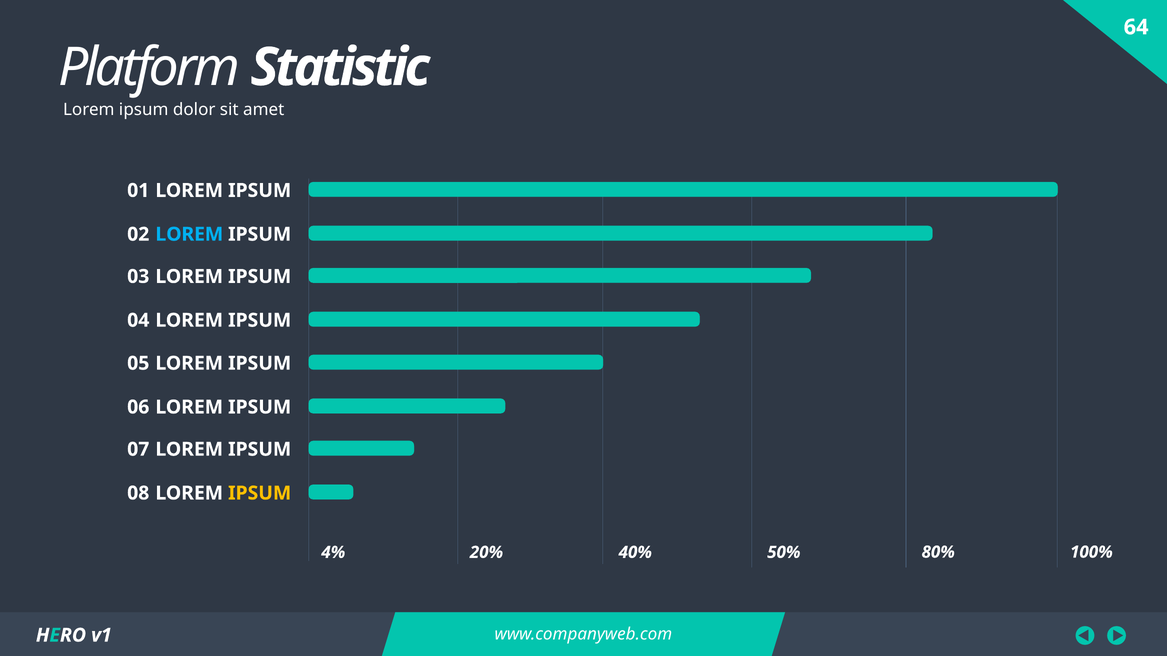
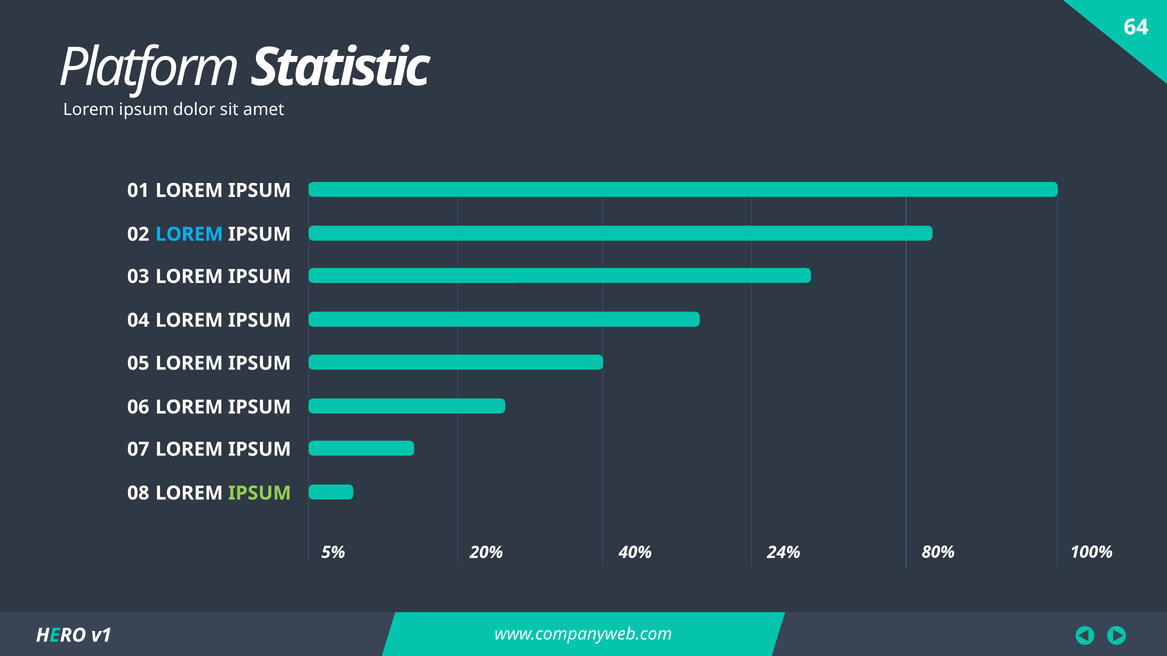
IPSUM colour: yellow -> light green (260, 493)
4%: 4% -> 5% (333, 553)
50%: 50% -> 24% (784, 553)
